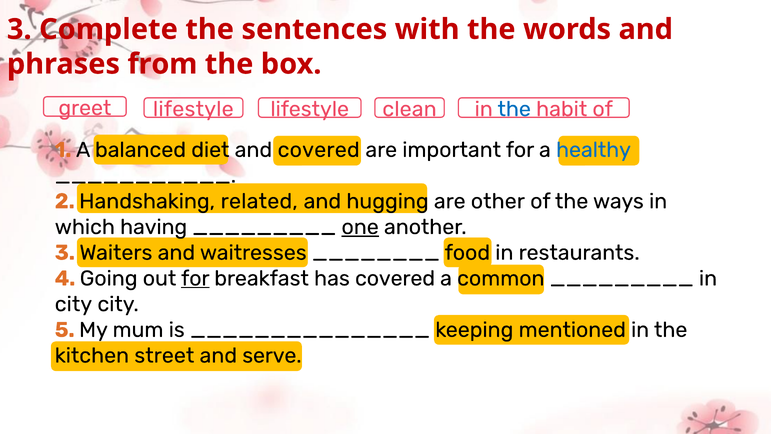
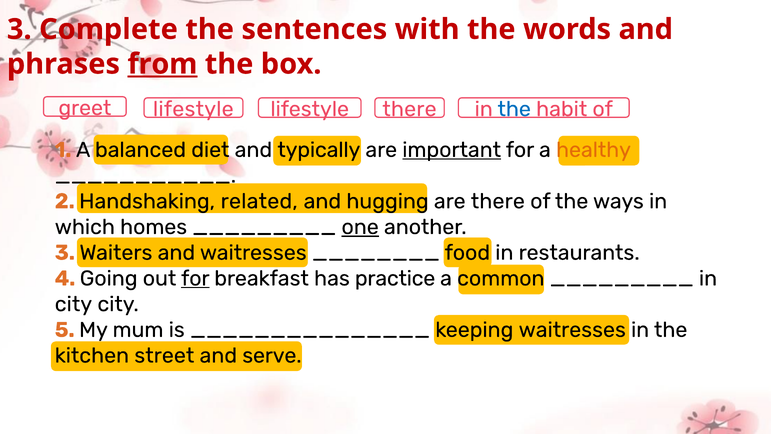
from underline: none -> present (162, 64)
lifestyle clean: clean -> there (409, 109)
and covered: covered -> typically (319, 150)
important underline: none -> present (452, 150)
healthy colour: blue -> orange (593, 150)
are other: other -> there (498, 201)
having: having -> homes (154, 227)
has covered: covered -> practice (395, 278)
keeping mentioned: mentioned -> waitresses (572, 330)
